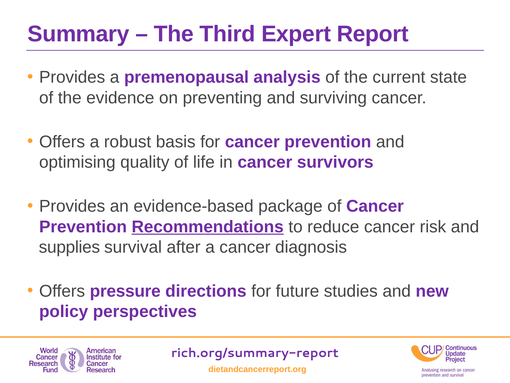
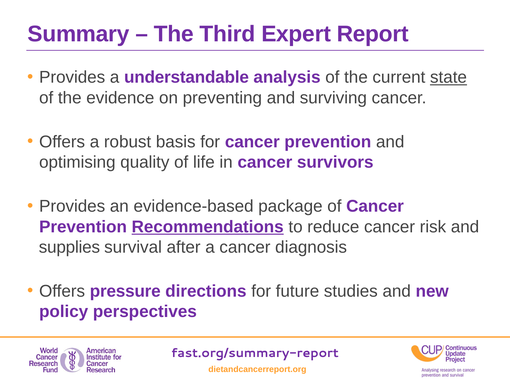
premenopausal: premenopausal -> understandable (187, 77)
state underline: none -> present (448, 77)
rich.org/summary-report: rich.org/summary-report -> fast.org/summary-report (255, 352)
